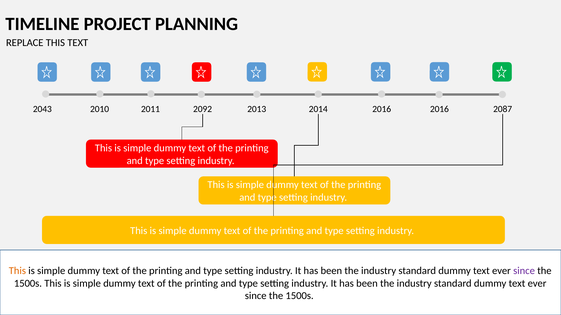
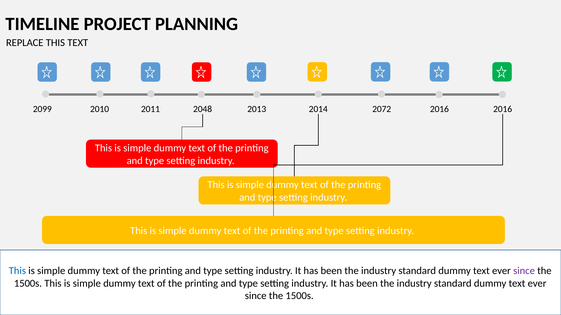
2043: 2043 -> 2099 (42, 109)
2092: 2092 -> 2048 (203, 109)
2014 2016: 2016 -> 2072 (382, 109)
2016 2087: 2087 -> 2016 (503, 109)
This colour: orange -> blue (17, 271)
